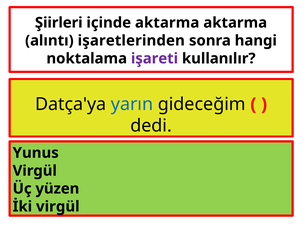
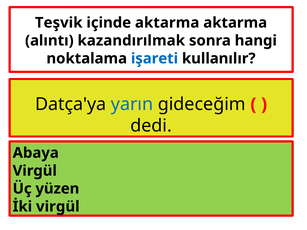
Şiirleri: Şiirleri -> Teşvik (59, 23)
işaretlerinden: işaretlerinden -> kazandırılmak (131, 41)
işareti colour: purple -> blue (154, 59)
Yunus: Yunus -> Abaya (36, 153)
